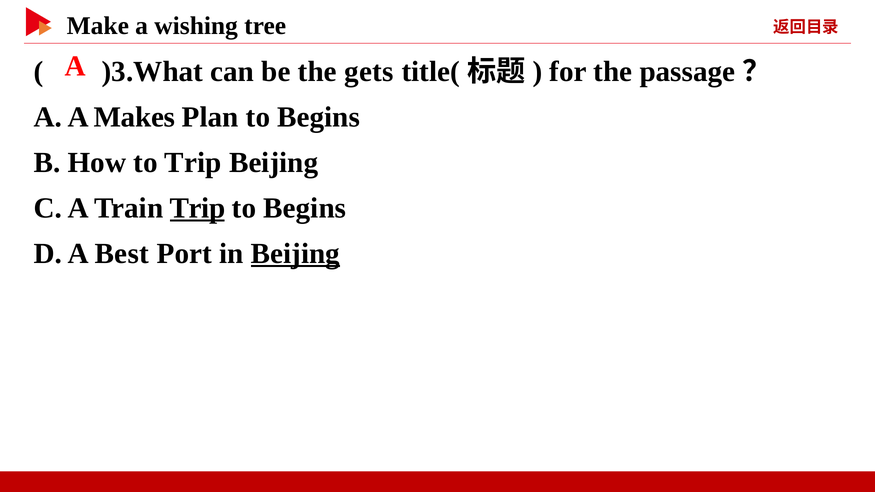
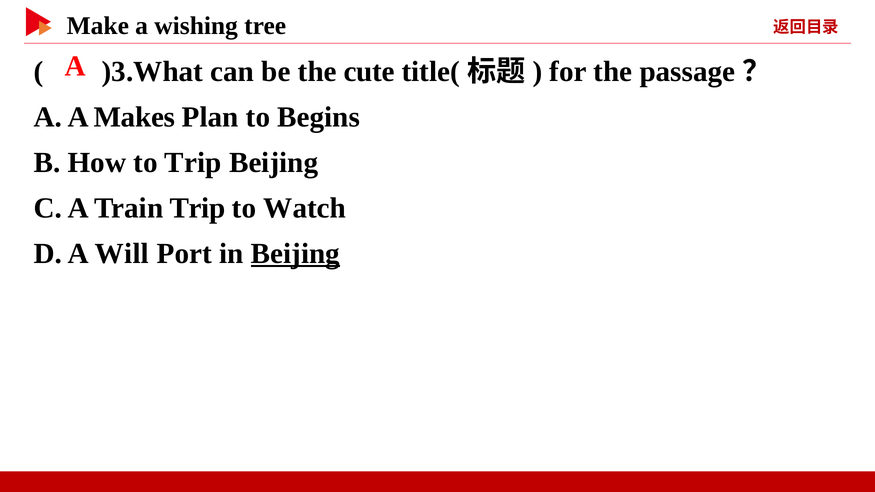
gets: gets -> cute (369, 72)
Trip underline: present -> none (197, 208)
Begins: Begins -> Watch (305, 208)
Best: Best -> Will (122, 254)
